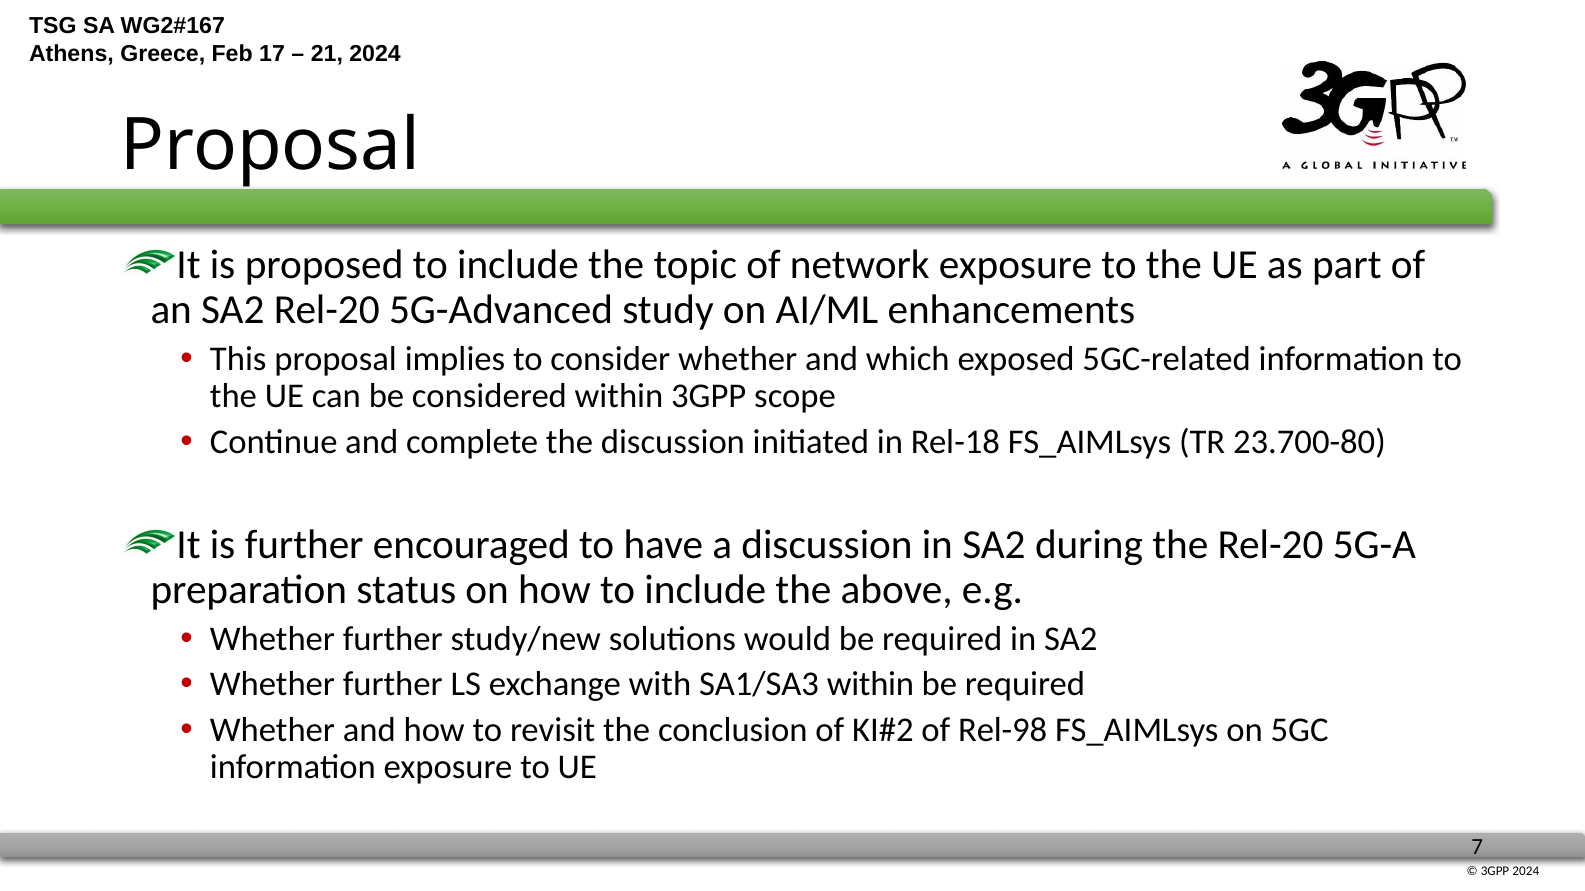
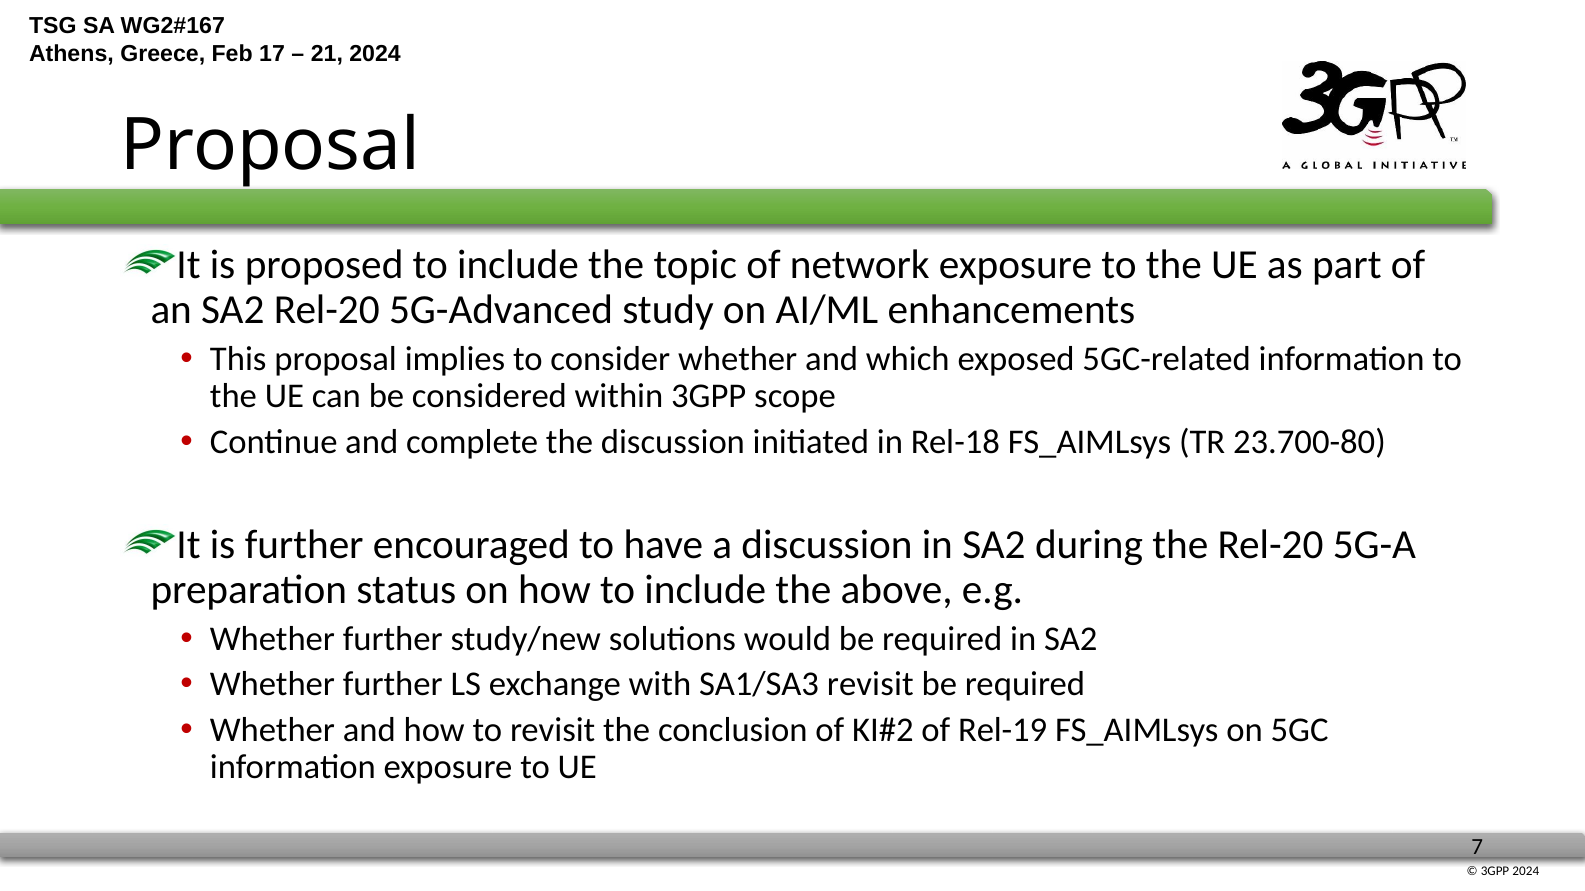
SA1/SA3 within: within -> revisit (870, 685)
Rel-98: Rel-98 -> Rel-19 (1003, 731)
